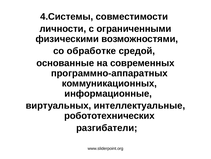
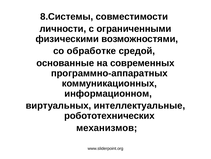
4.Системы: 4.Системы -> 8.Системы (67, 17)
информационные: информационные -> информационном (108, 93)
разгибатели: разгибатели -> механизмов (107, 127)
